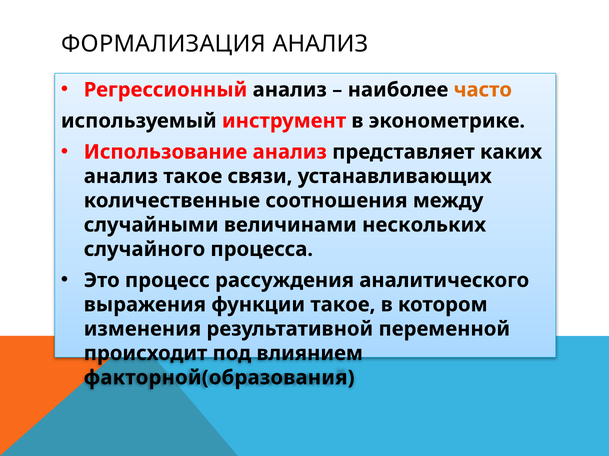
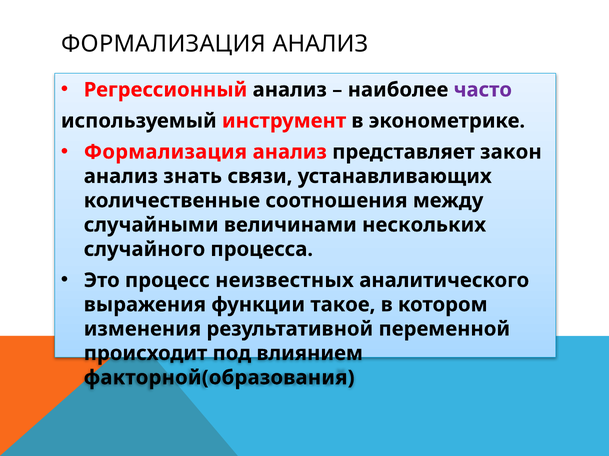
часто colour: orange -> purple (483, 90)
Использование: Использование -> Формализация (165, 152)
каких: каких -> закон (511, 152)
анализ такое: такое -> знать (193, 177)
рассуждения: рассуждения -> неизвестных (284, 281)
